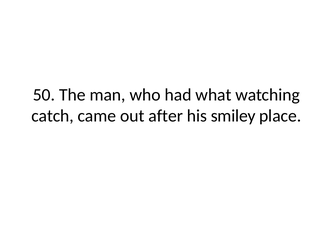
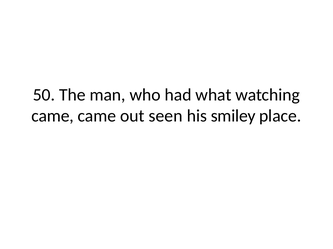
catch: catch -> came (53, 116)
after: after -> seen (166, 116)
